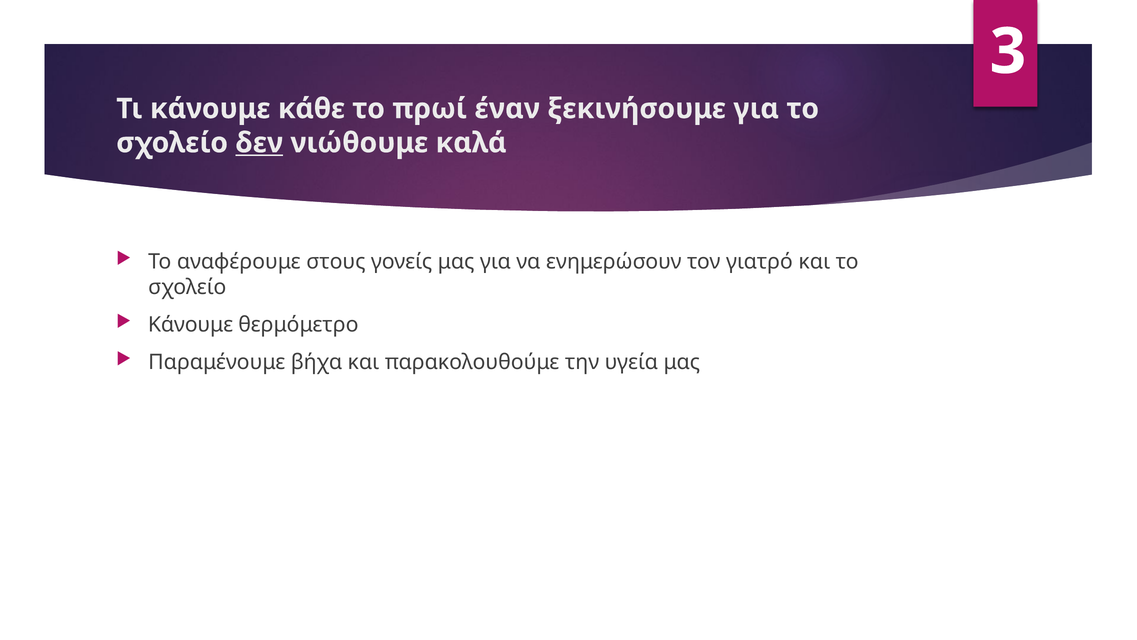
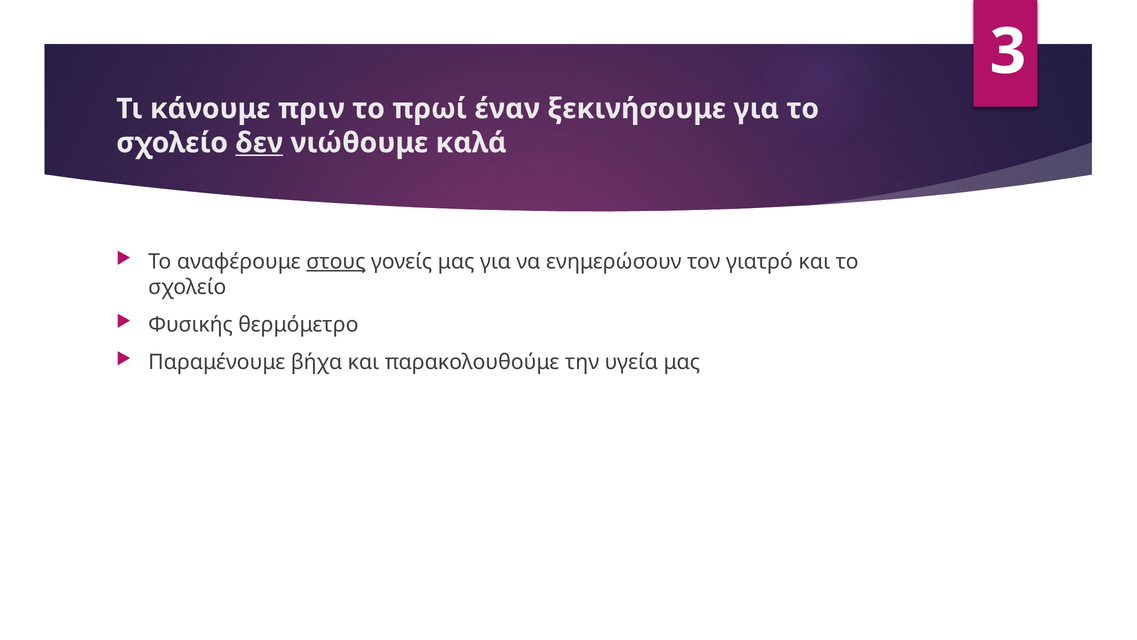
κάθε: κάθε -> πριν (311, 109)
στους underline: none -> present (336, 261)
Κάνουμε: Κάνουμε -> Φυσικής (191, 324)
